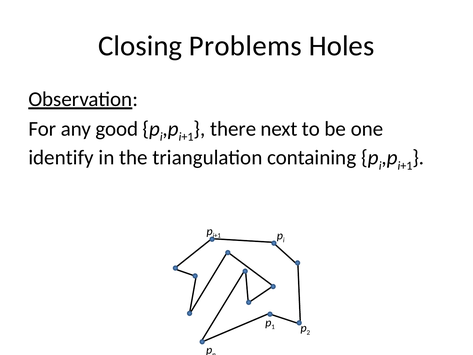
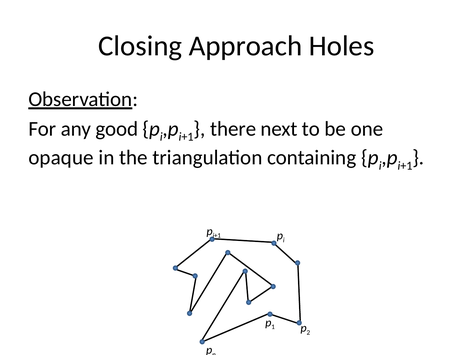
Problems: Problems -> Approach (245, 46)
identify: identify -> opaque (61, 157)
